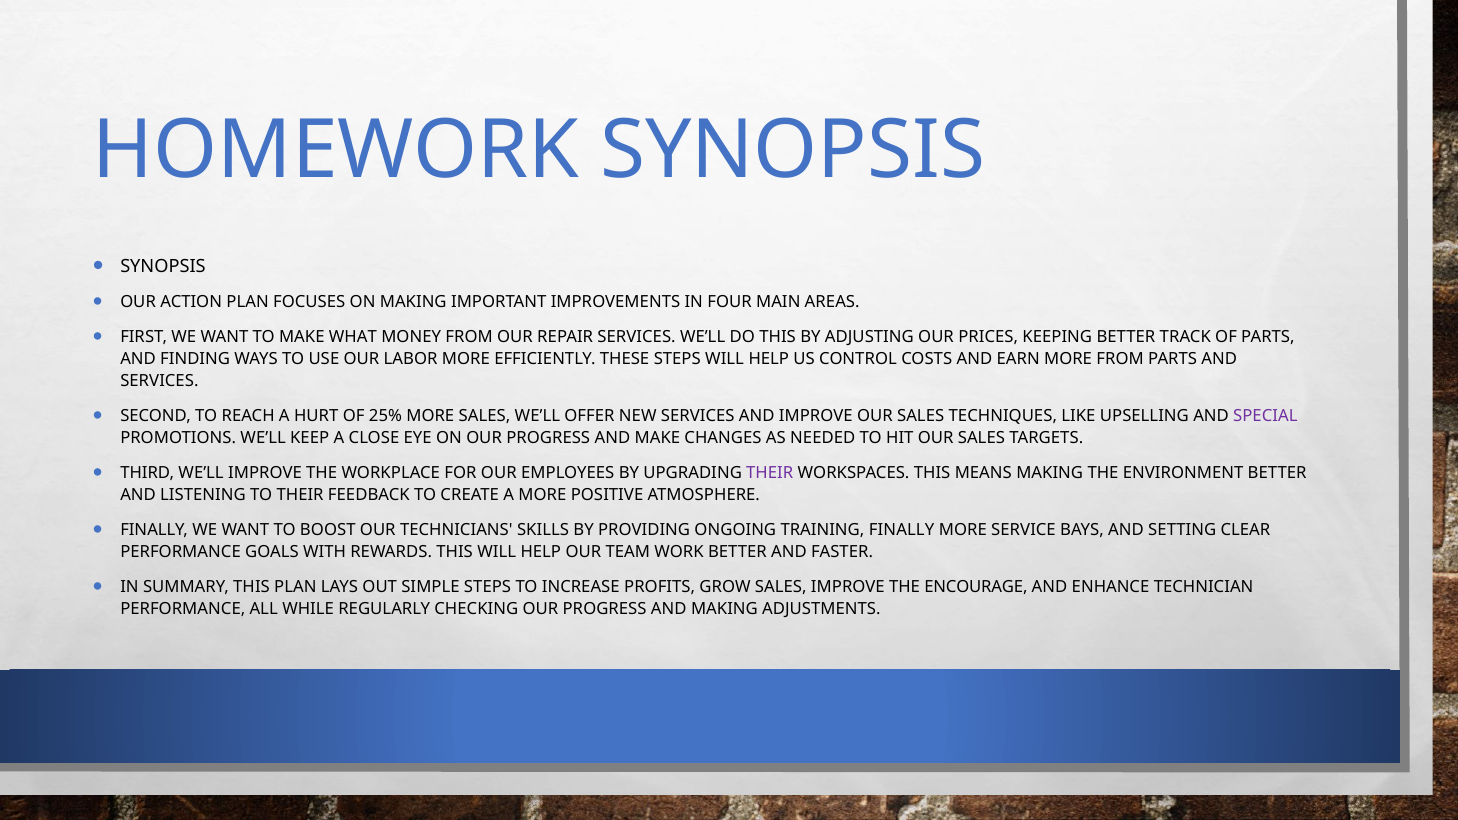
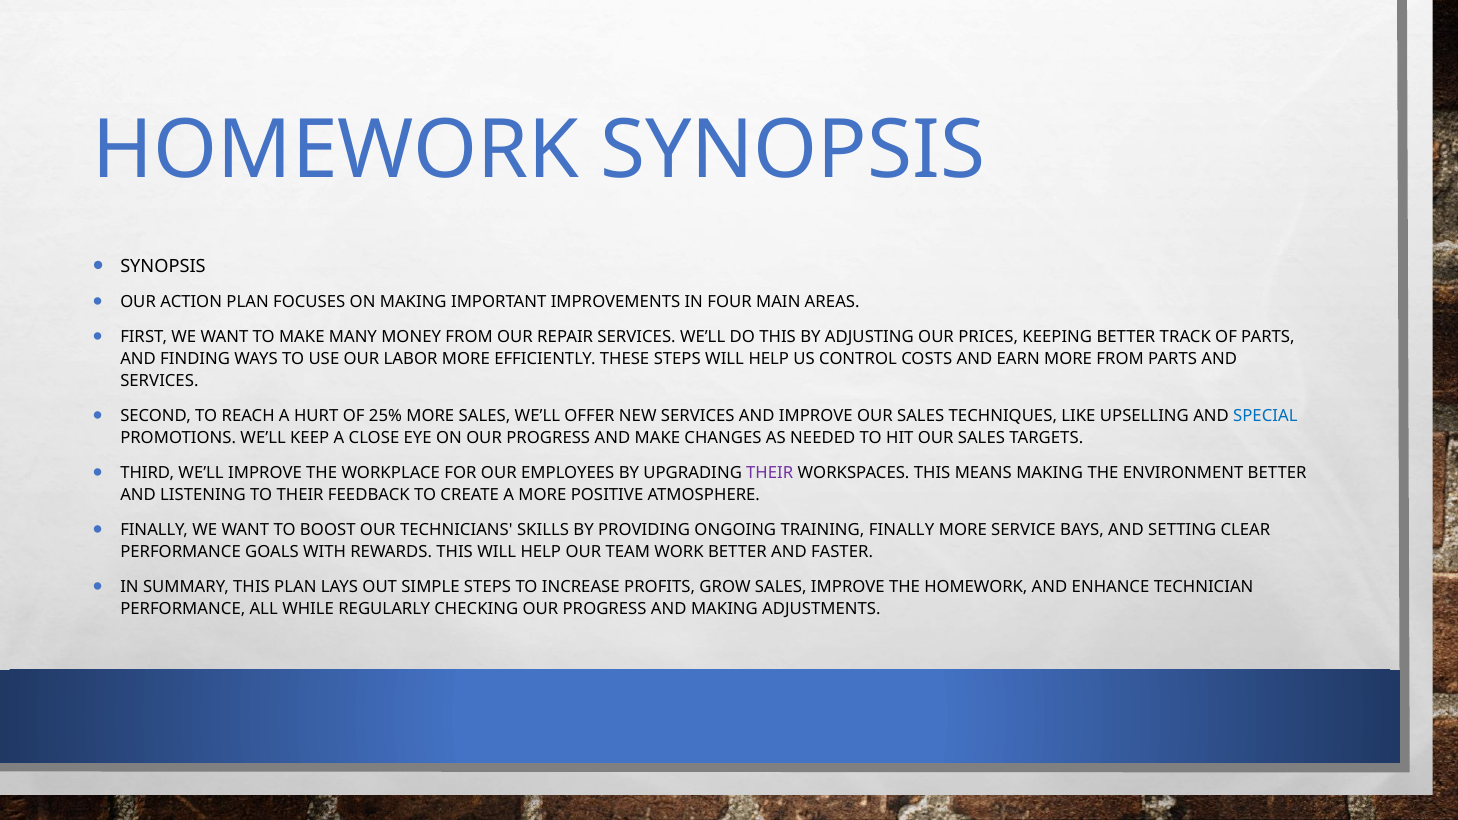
WHAT: WHAT -> MANY (353, 338)
SPECIAL colour: purple -> blue (1265, 416)
THE ENCOURAGE: ENCOURAGE -> HOMEWORK (976, 587)
